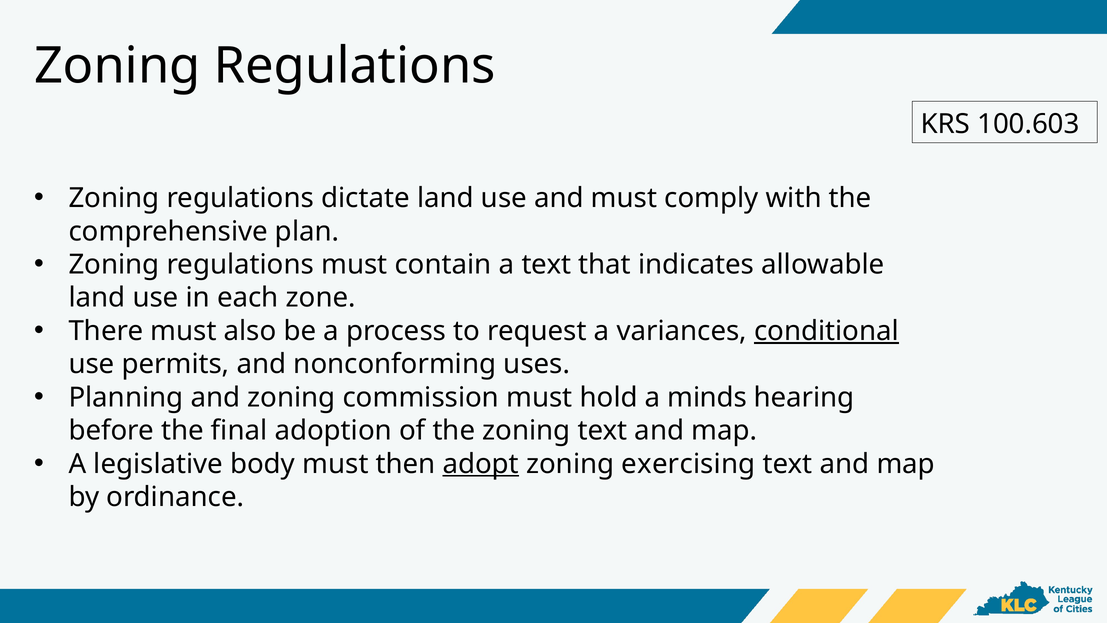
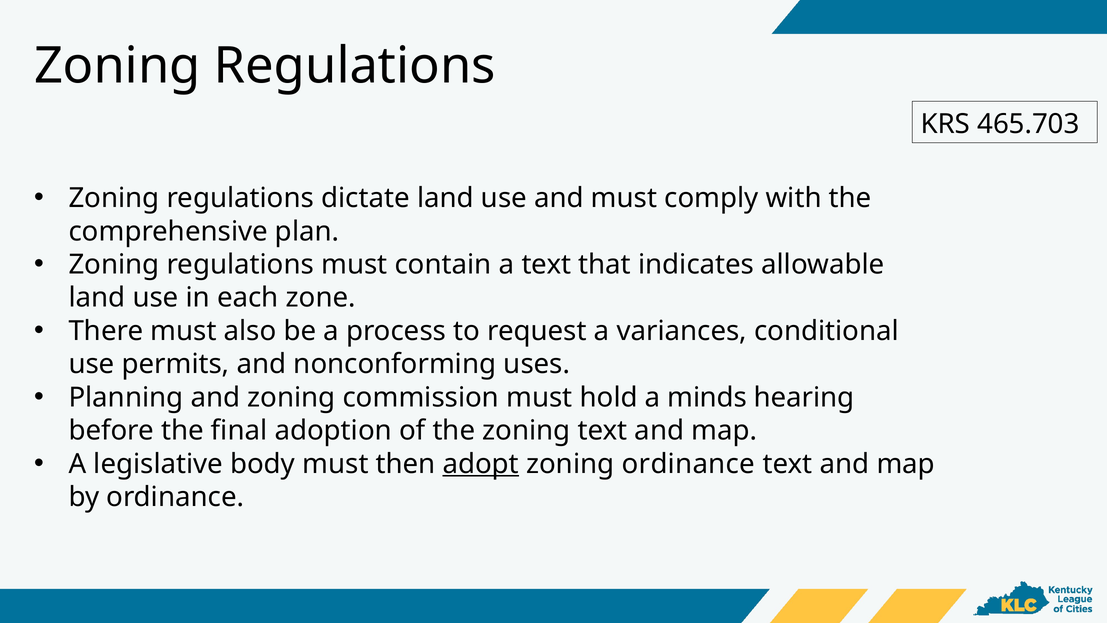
100.603: 100.603 -> 465.703 (1028, 124)
conditional underline: present -> none (827, 331)
zoning exercising: exercising -> ordinance (688, 464)
